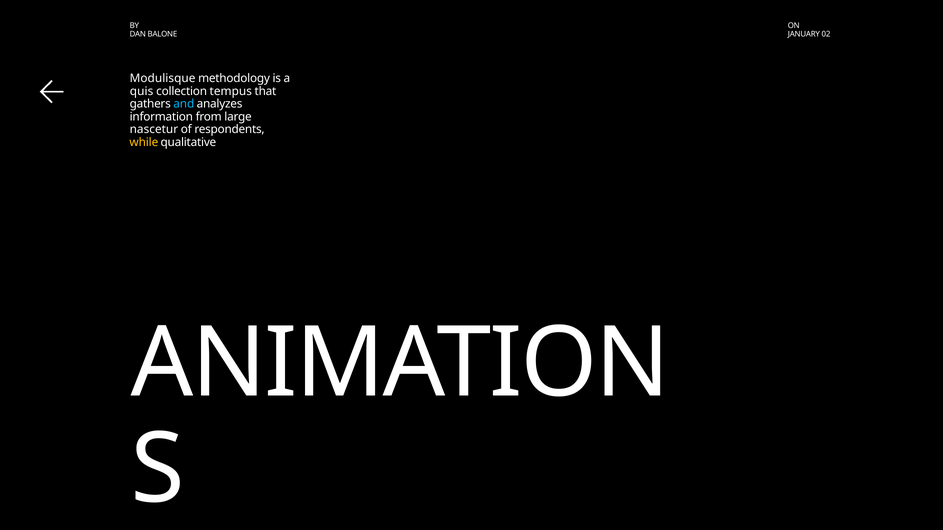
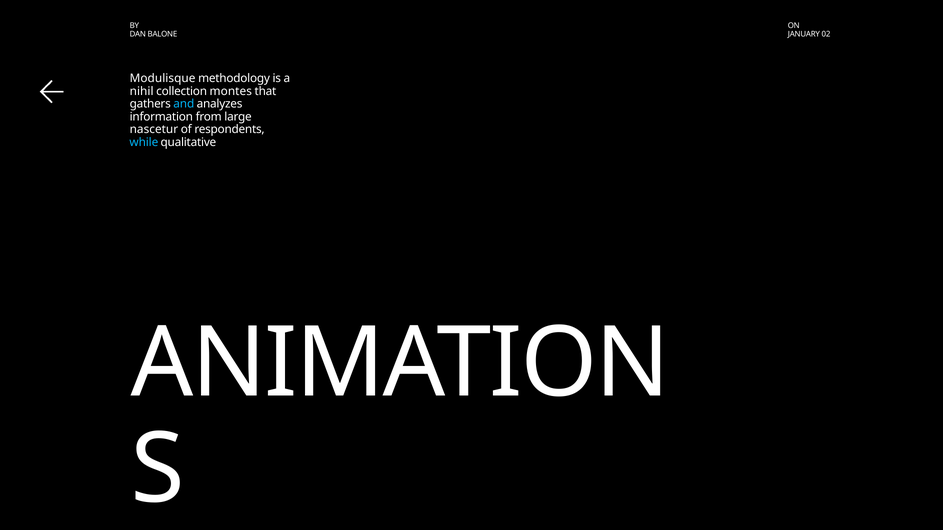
quis: quis -> nihil (142, 91)
tempus: tempus -> montes (231, 91)
while colour: yellow -> light blue (144, 142)
